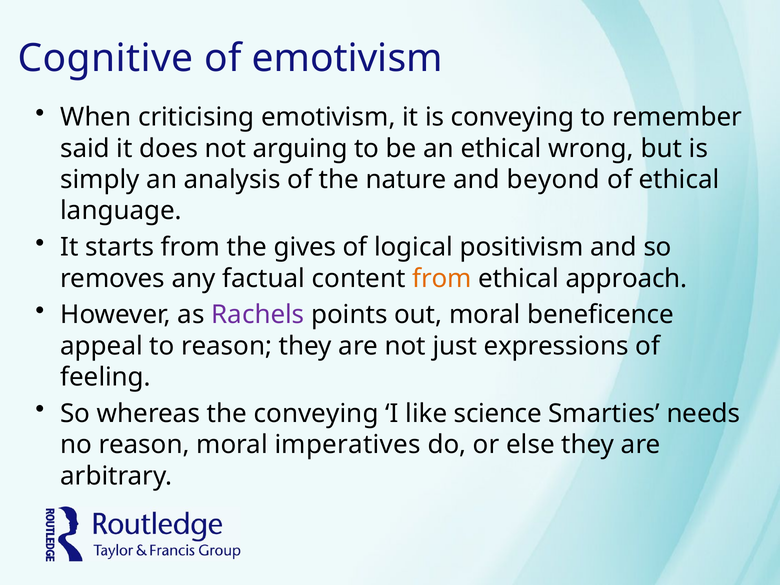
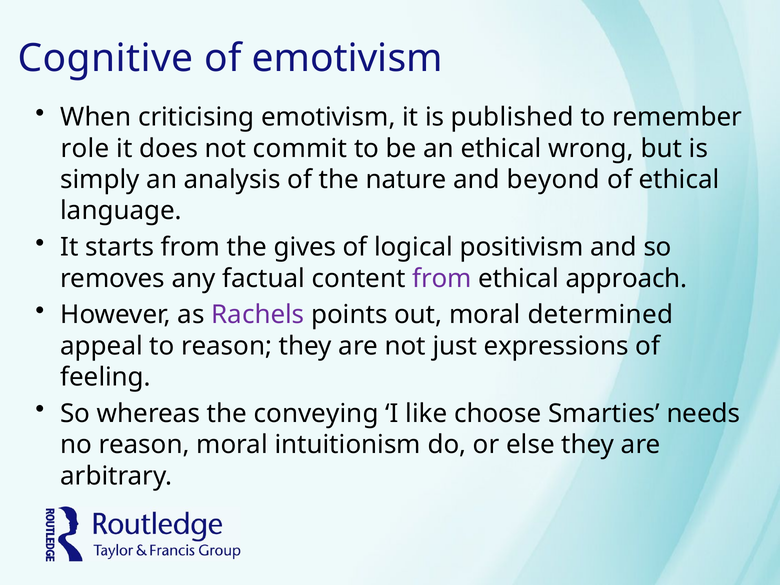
is conveying: conveying -> published (512, 117)
said: said -> role (85, 148)
arguing: arguing -> commit (300, 148)
from colour: orange -> purple (442, 278)
beneficence: beneficence -> determined (600, 315)
science: science -> choose (498, 414)
imperatives: imperatives -> intuitionism (348, 445)
